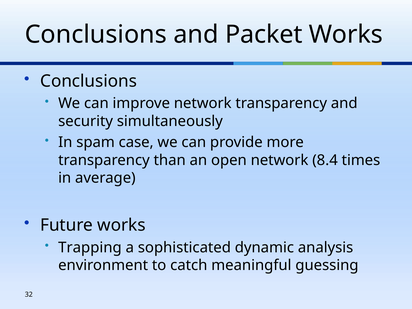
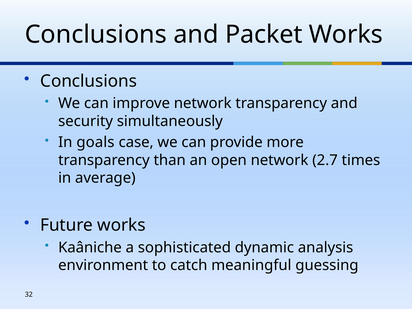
spam: spam -> goals (95, 142)
8.4: 8.4 -> 2.7 (325, 160)
Trapping: Trapping -> Kaâniche (90, 248)
